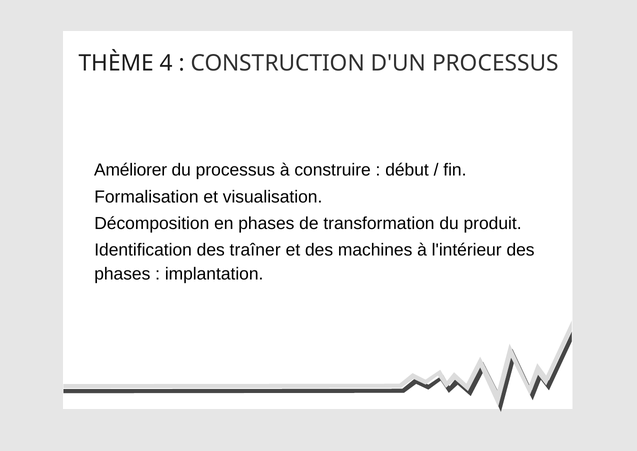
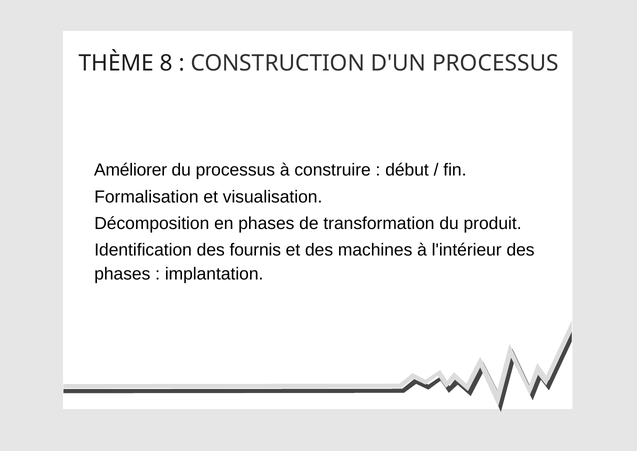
4: 4 -> 8 (166, 63)
traîner: traîner -> fournis (255, 250)
